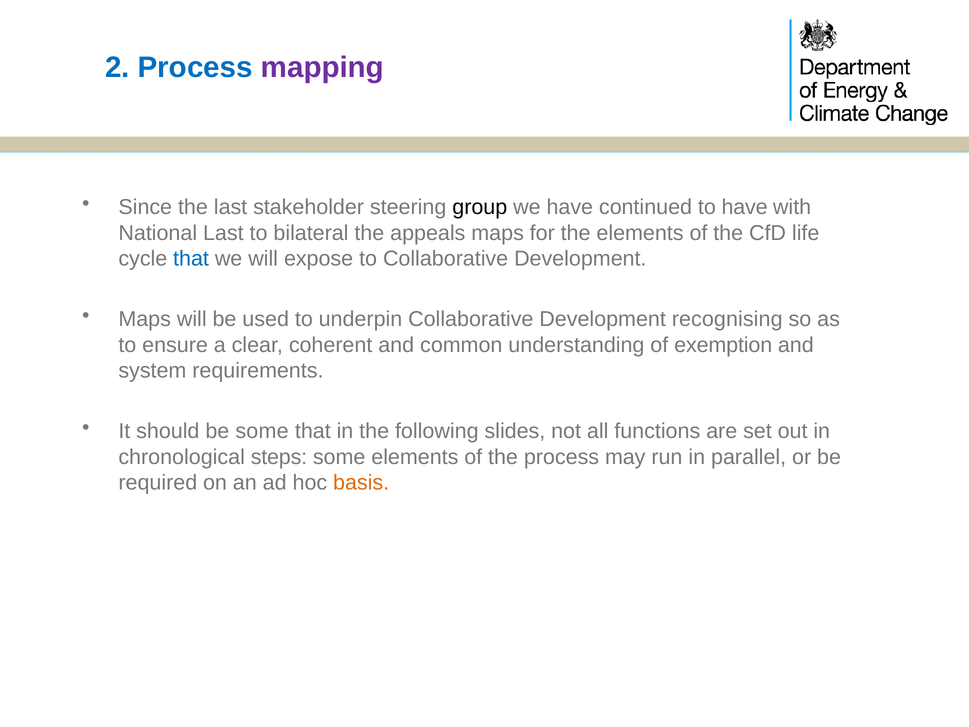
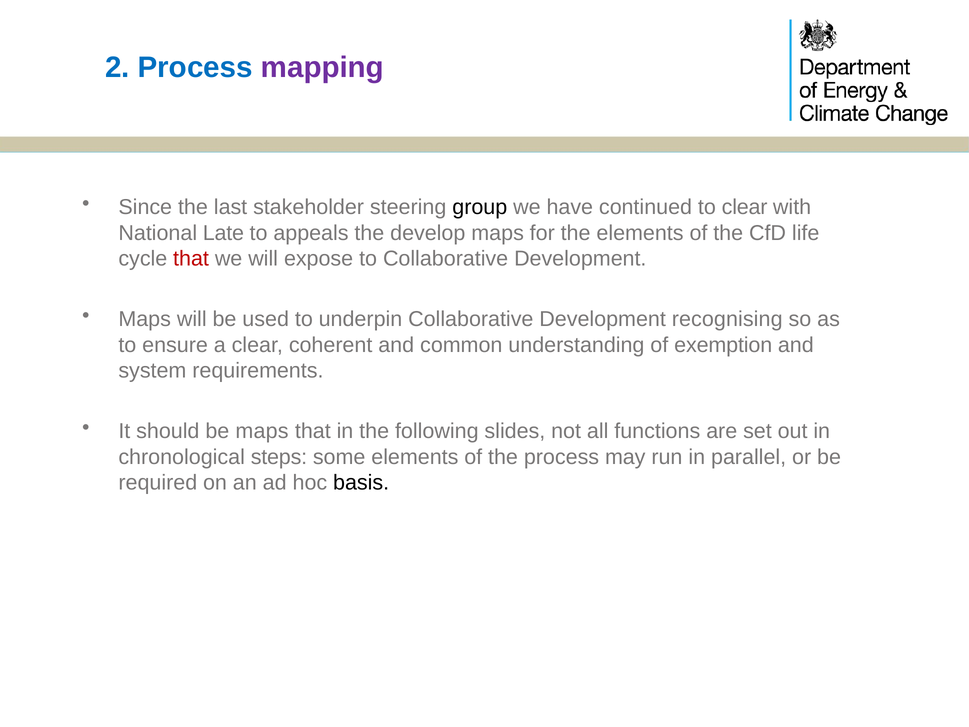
to have: have -> clear (745, 207)
National Last: Last -> Late (223, 233)
bilateral: bilateral -> appeals (311, 233)
appeals: appeals -> develop (428, 233)
that colour: blue -> red (191, 259)
be some: some -> maps (262, 431)
basis colour: orange -> black (361, 483)
